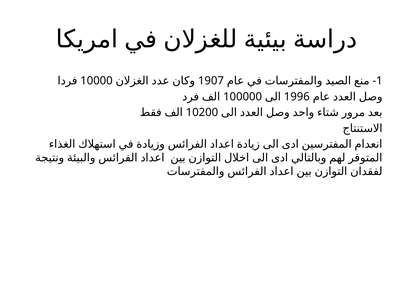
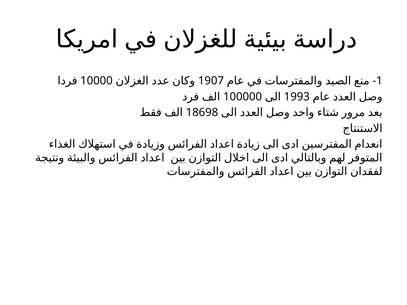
1996: 1996 -> 1993 (297, 97)
10200: 10200 -> 18698 (202, 113)
